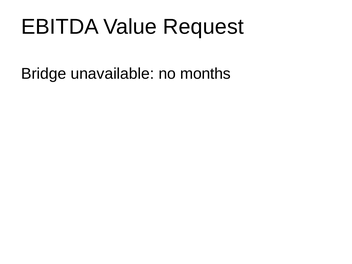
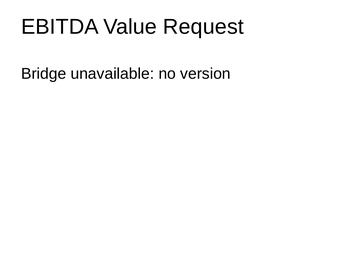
months: months -> version (205, 74)
